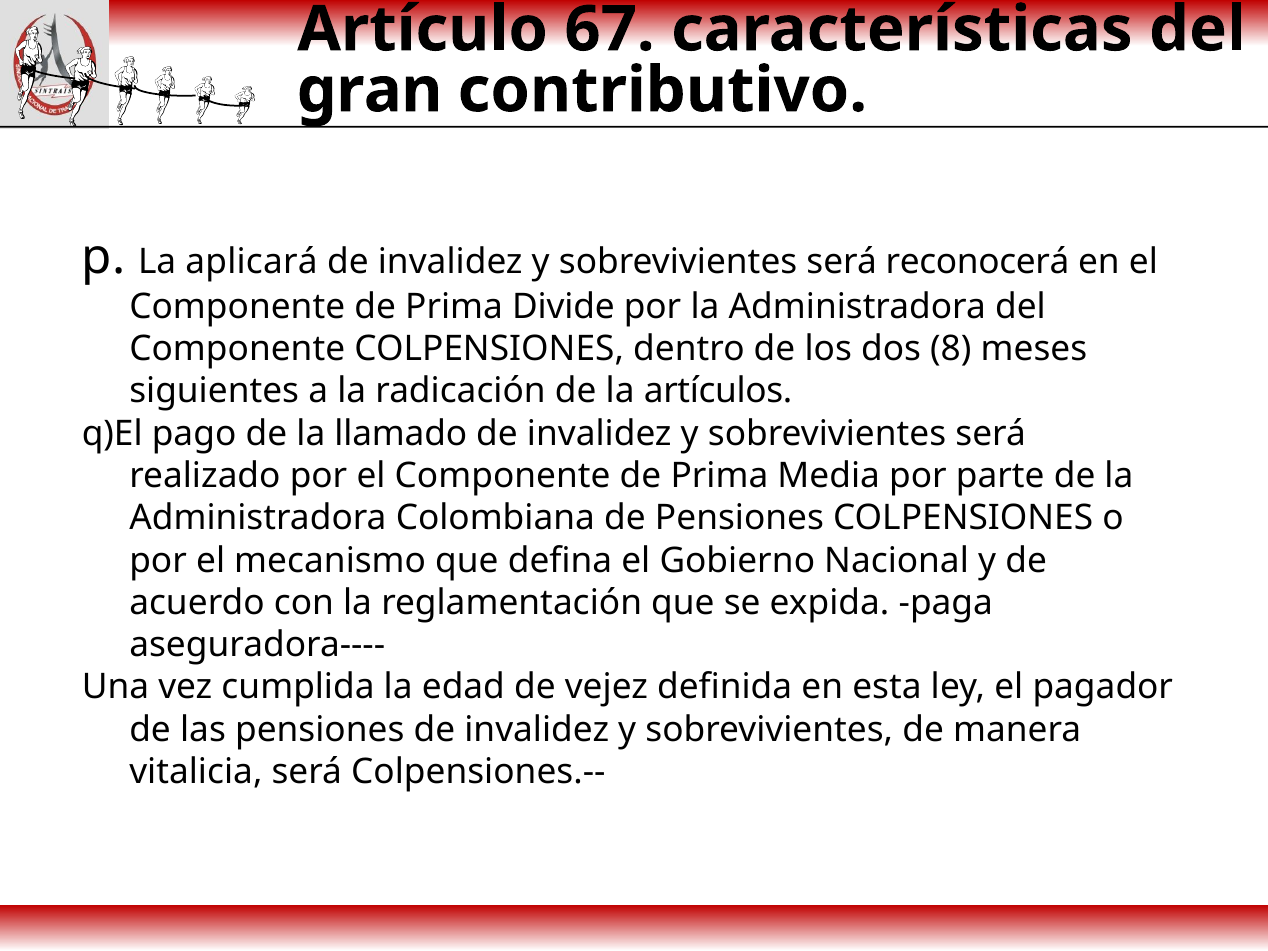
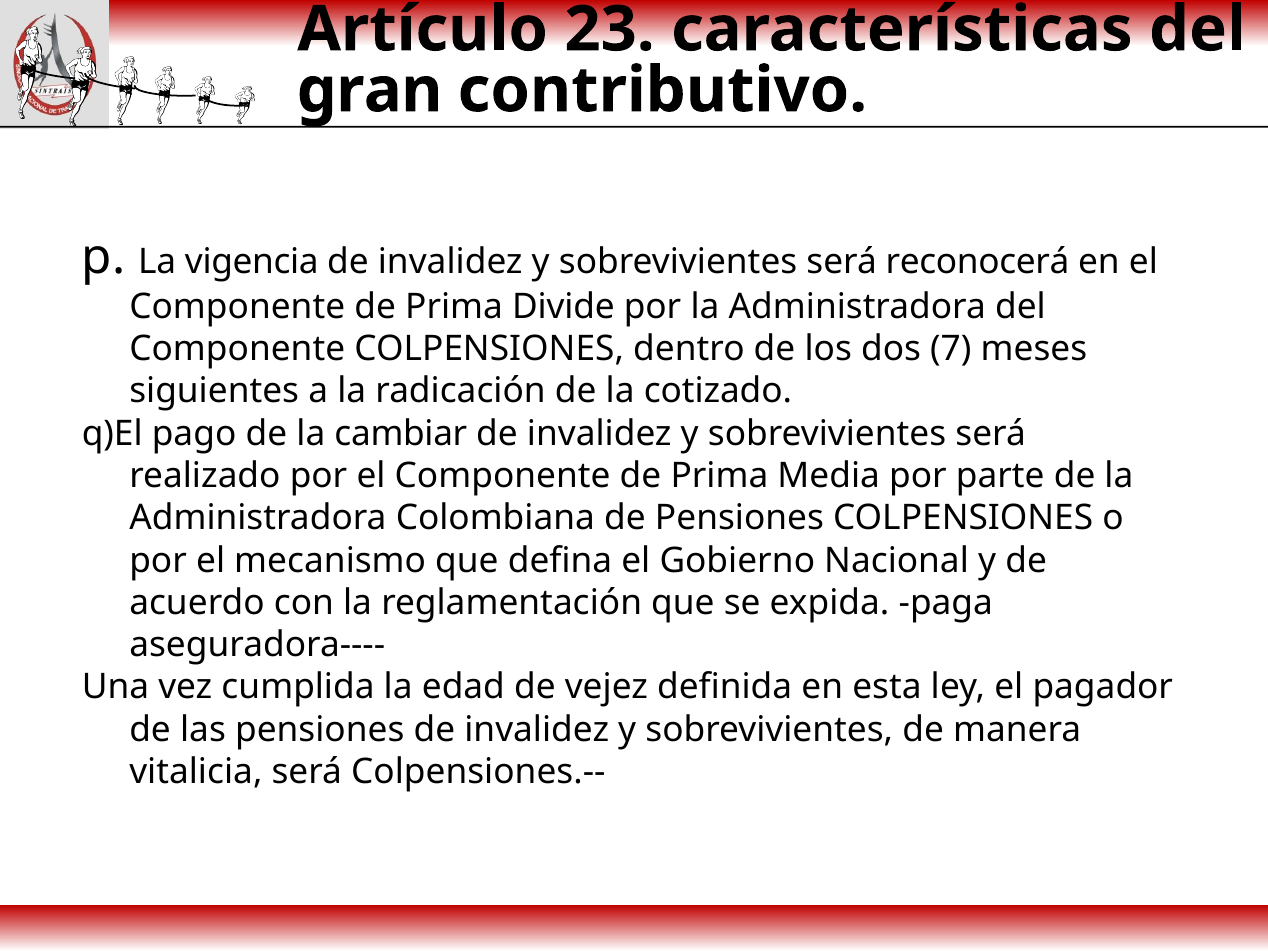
67: 67 -> 23 (610, 29)
aplicará: aplicará -> vigencia (252, 262)
8: 8 -> 7 (951, 349)
artículos: artículos -> cotizado (718, 391)
llamado: llamado -> cambiar (401, 434)
